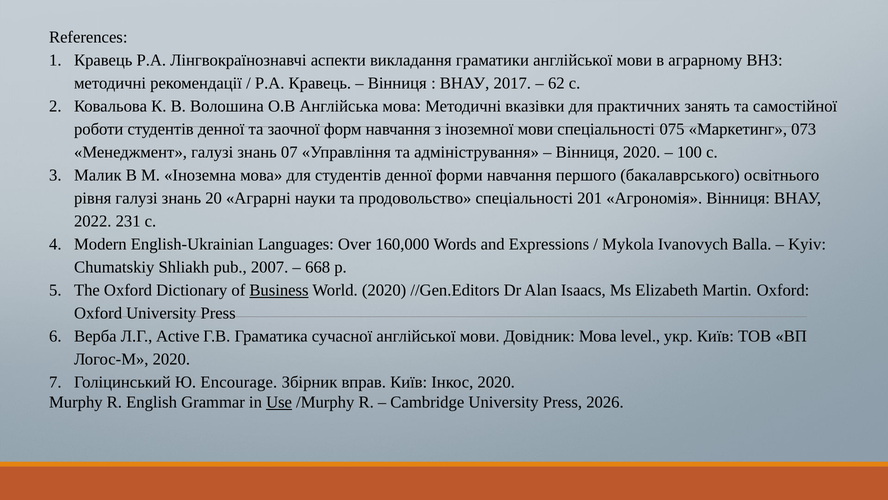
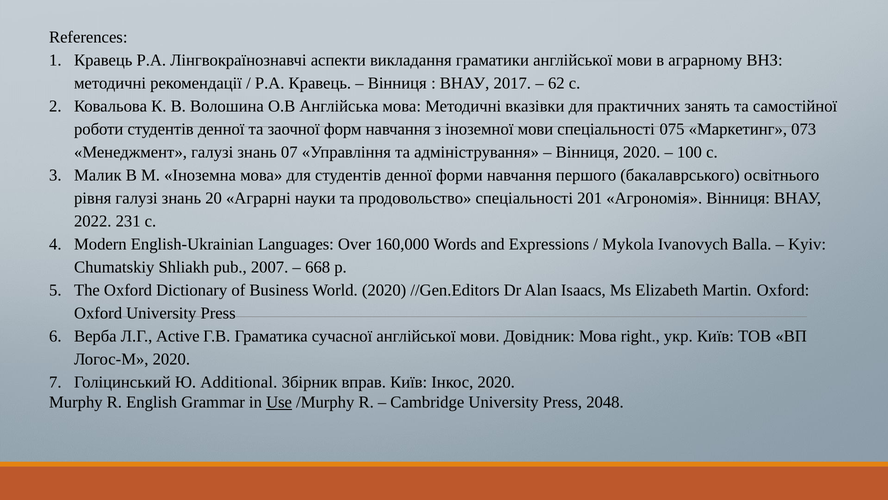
Business underline: present -> none (279, 290)
level: level -> right (640, 336)
Encourage: Encourage -> Additional (239, 382)
2026: 2026 -> 2048 (605, 402)
